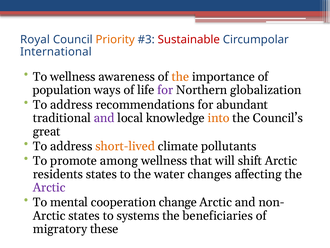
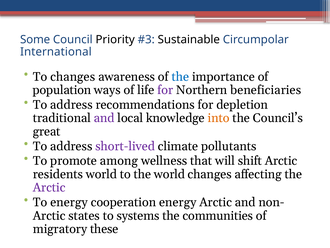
Royal: Royal -> Some (35, 39)
Priority colour: orange -> black (115, 39)
Sustainable colour: red -> black (189, 39)
To wellness: wellness -> changes (73, 77)
the colour: orange -> blue (180, 77)
globalization: globalization -> beneficiaries (266, 90)
abundant: abundant -> depletion (242, 105)
short-lived colour: orange -> purple (125, 146)
residents states: states -> world (101, 174)
the water: water -> world (169, 174)
To mental: mental -> energy (69, 202)
cooperation change: change -> energy (178, 202)
beneficiaries: beneficiaries -> communities (218, 215)
